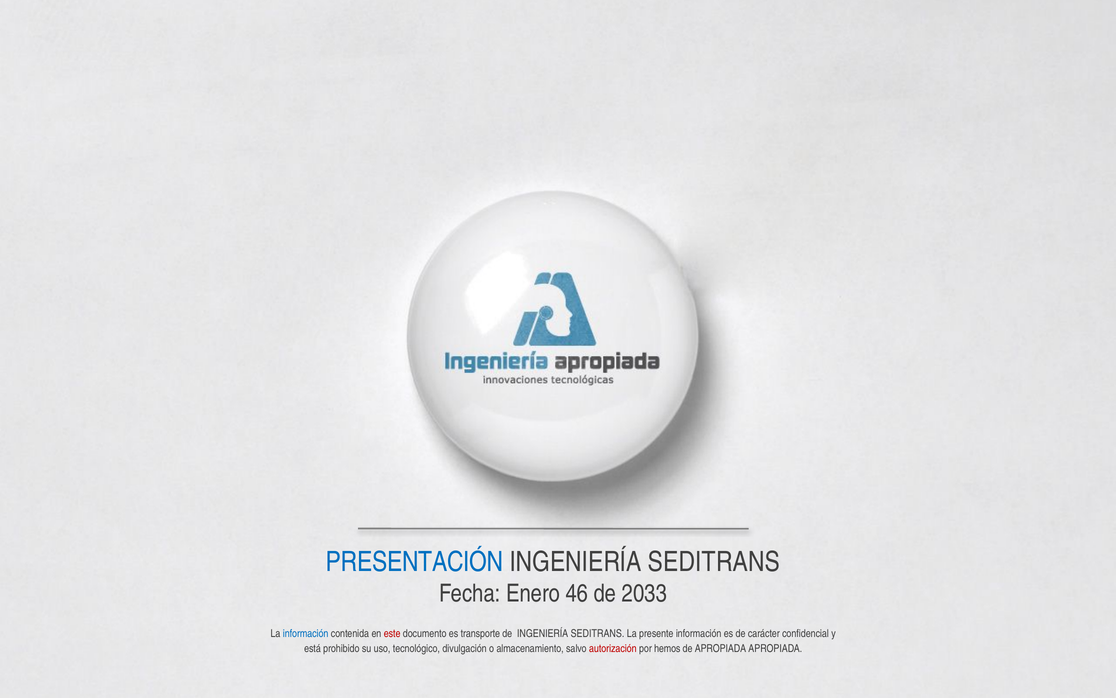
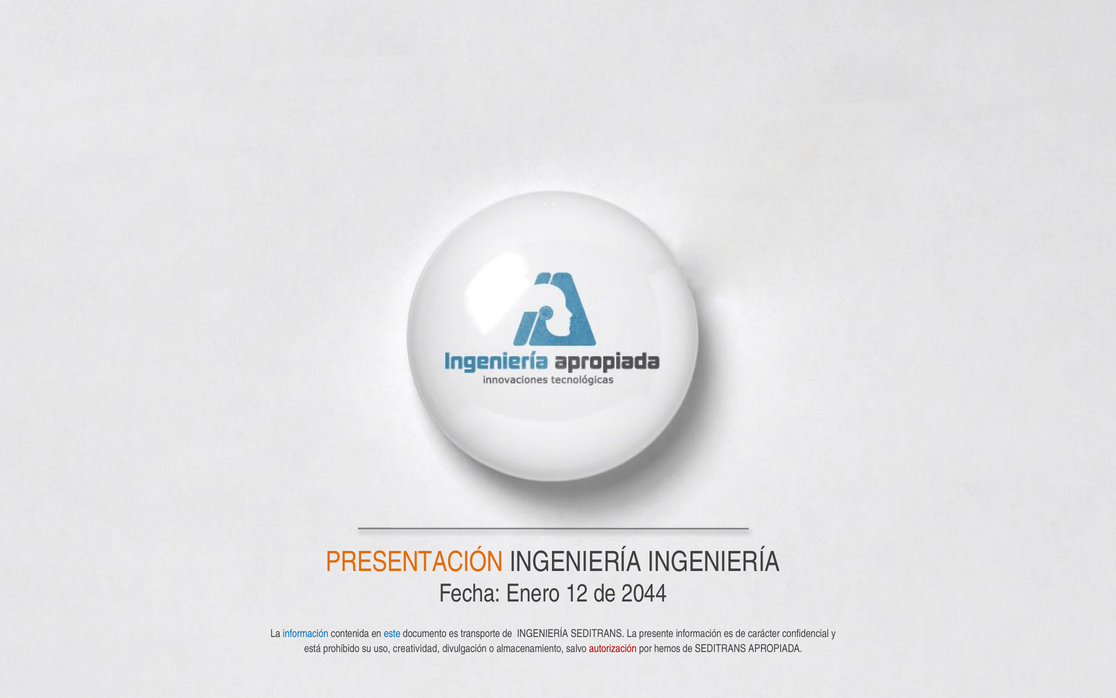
PRESENTACIÓN colour: blue -> orange (415, 562)
SEDITRANS: SEDITRANS -> INGENIERÍA (714, 562)
46: 46 -> 12 (577, 593)
2033: 2033 -> 2044 (644, 593)
este colour: red -> blue (392, 633)
tecnológico: tecnológico -> creatividad (416, 648)
de APROPIADA: APROPIADA -> SEDITRANS (720, 648)
